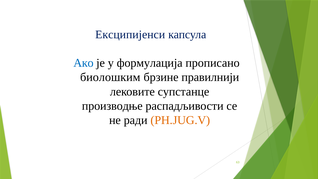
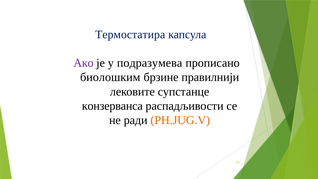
Ексципијенси: Ексципијенси -> Термостатира (130, 34)
Ако colour: blue -> purple (83, 63)
формулација: формулација -> подразумева (150, 63)
производње: производње -> конзерванса (112, 106)
